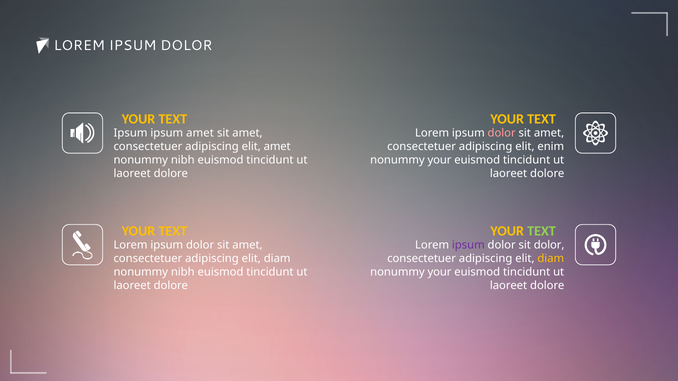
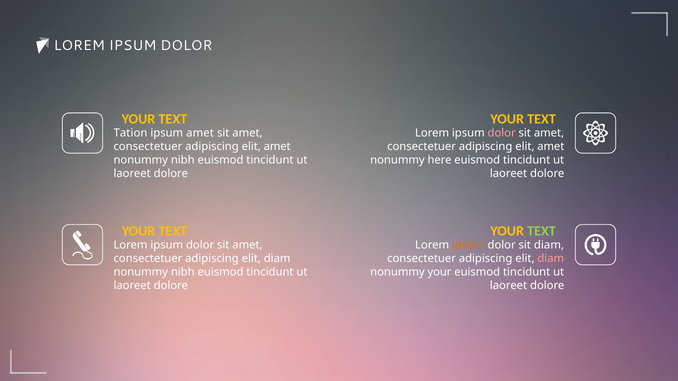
Ipsum: Ipsum -> Tation (130, 133)
enim: enim -> amet (551, 147)
your: your -> here (440, 160)
ipsum colour: purple -> orange (468, 245)
sit dolor: dolor -> diam (549, 245)
diam colour: yellow -> pink (551, 259)
